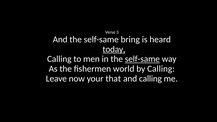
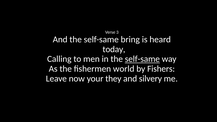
today underline: present -> none (114, 49)
by Calling: Calling -> Fishers (161, 69)
that: that -> they (113, 79)
and calling: calling -> silvery (150, 79)
